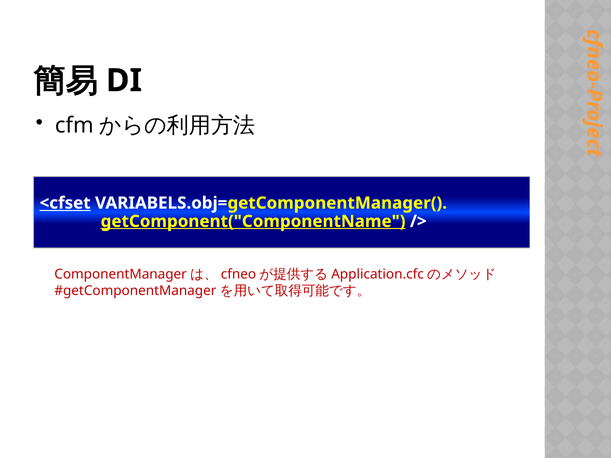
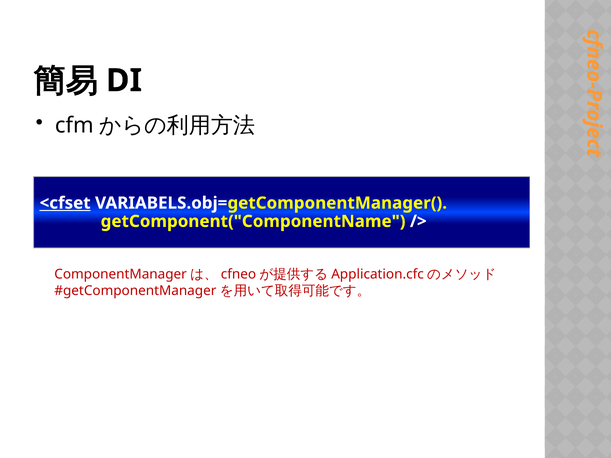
getComponent("ComponentName underline: present -> none (253, 221)
